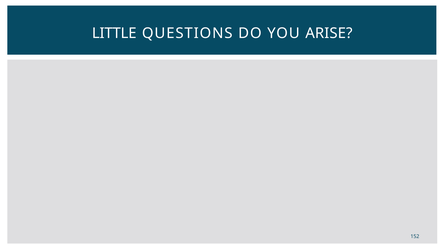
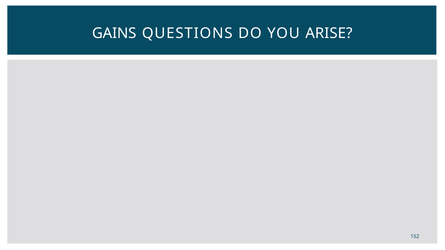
LITTLE: LITTLE -> GAINS (114, 33)
